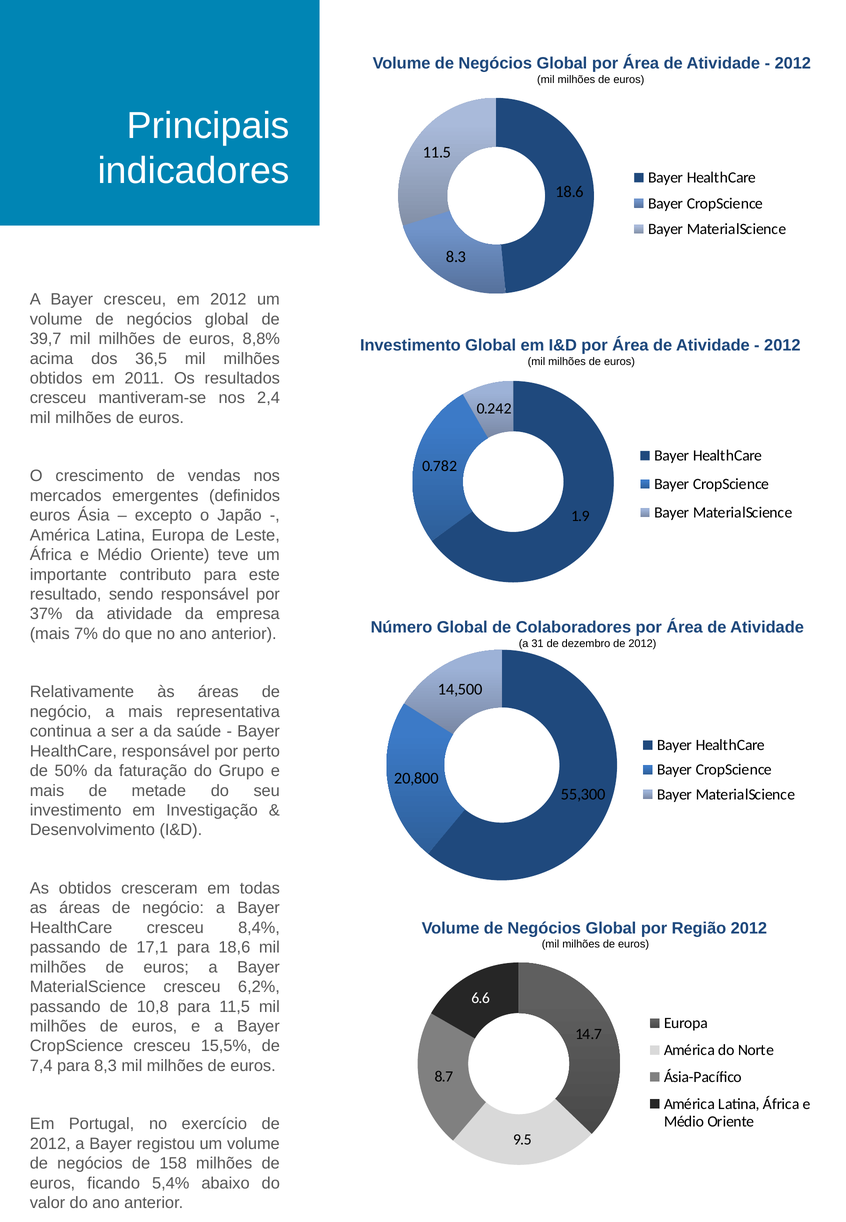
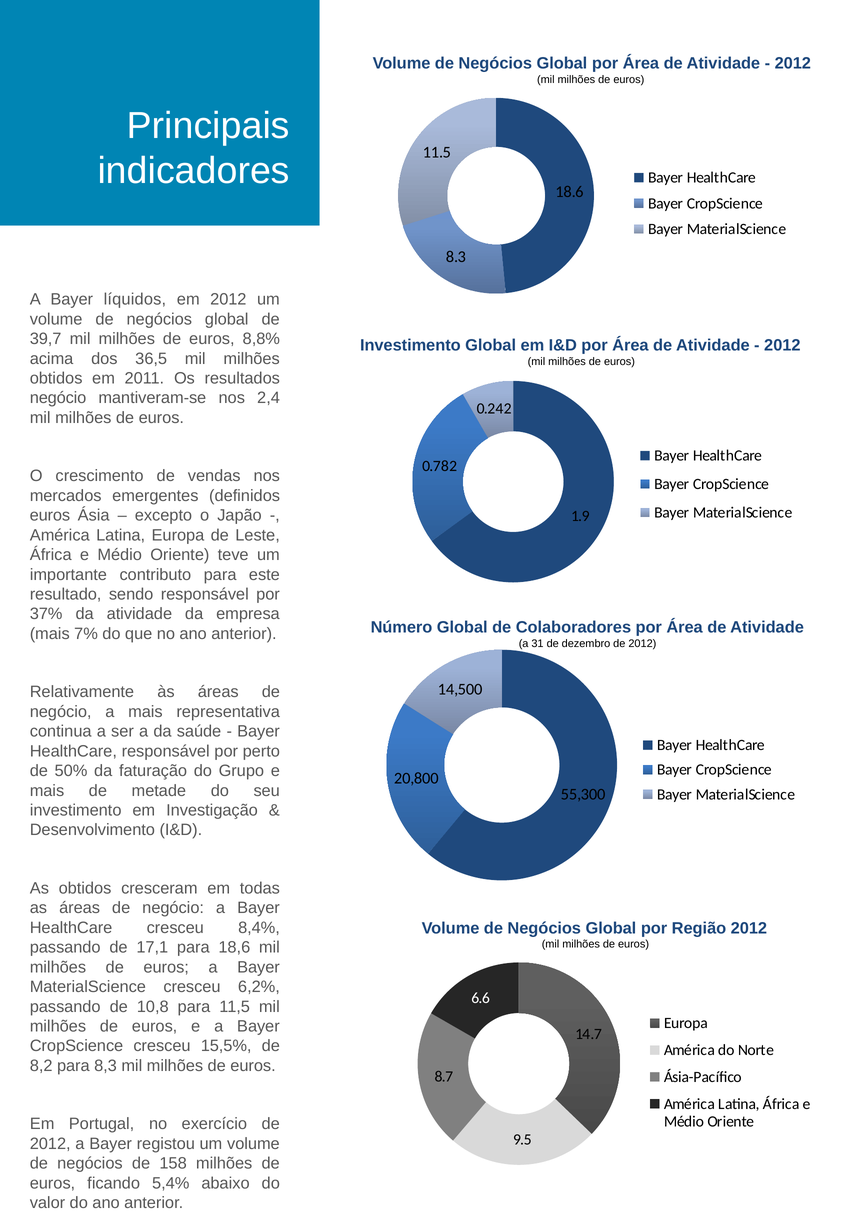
Bayer cresceu: cresceu -> líquidos (135, 299)
cresceu: cresceu -> negócio (58, 398)
7,4: 7,4 -> 8,2 (41, 1066)
